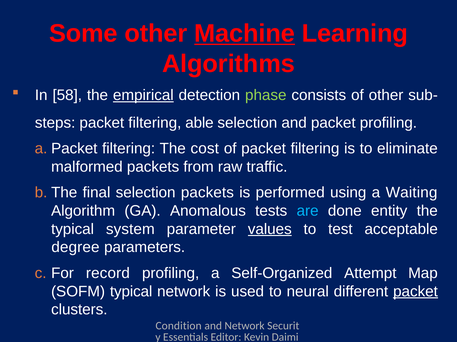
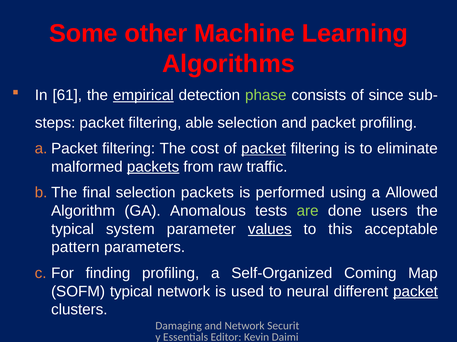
Machine underline: present -> none (245, 33)
58: 58 -> 61 (67, 96)
of other: other -> since (386, 96)
packet underline: none -> present (264, 149)
packets underline: none -> present (153, 167)
Waiting: Waiting -> Allowed (412, 193)
are colour: light blue -> light green (308, 211)
entity: entity -> users (389, 211)
test: test -> this (340, 230)
degree: degree -> pattern (75, 248)
record: record -> finding (108, 274)
Attempt: Attempt -> Coming (370, 274)
Condition: Condition -> Damaging (179, 326)
